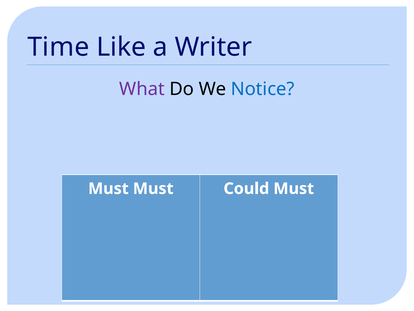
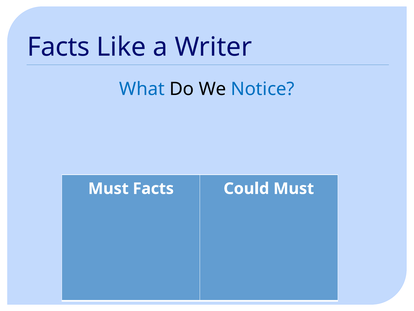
Time: Time -> Facts (59, 47)
What colour: purple -> blue (142, 89)
Must Must: Must -> Facts (153, 188)
